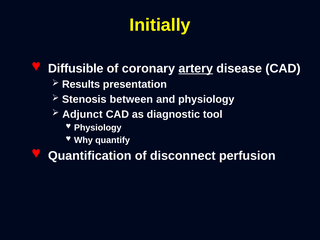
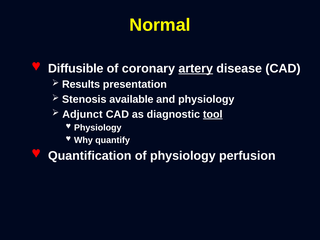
Initially: Initially -> Normal (160, 25)
between: between -> available (131, 99)
tool underline: none -> present (213, 114)
of disconnect: disconnect -> physiology (183, 156)
